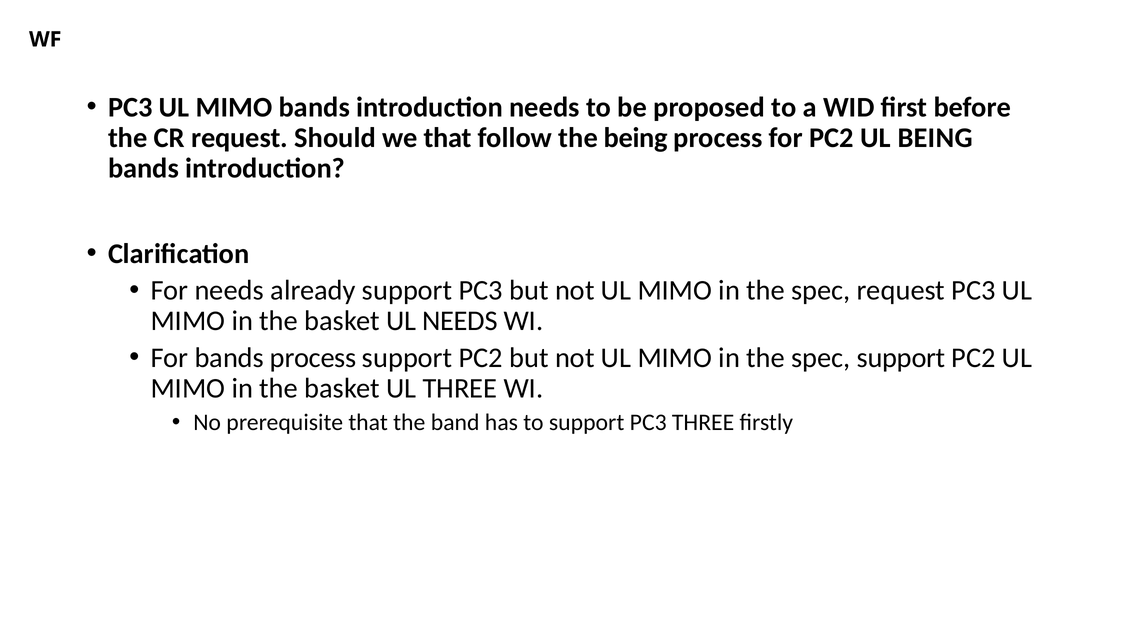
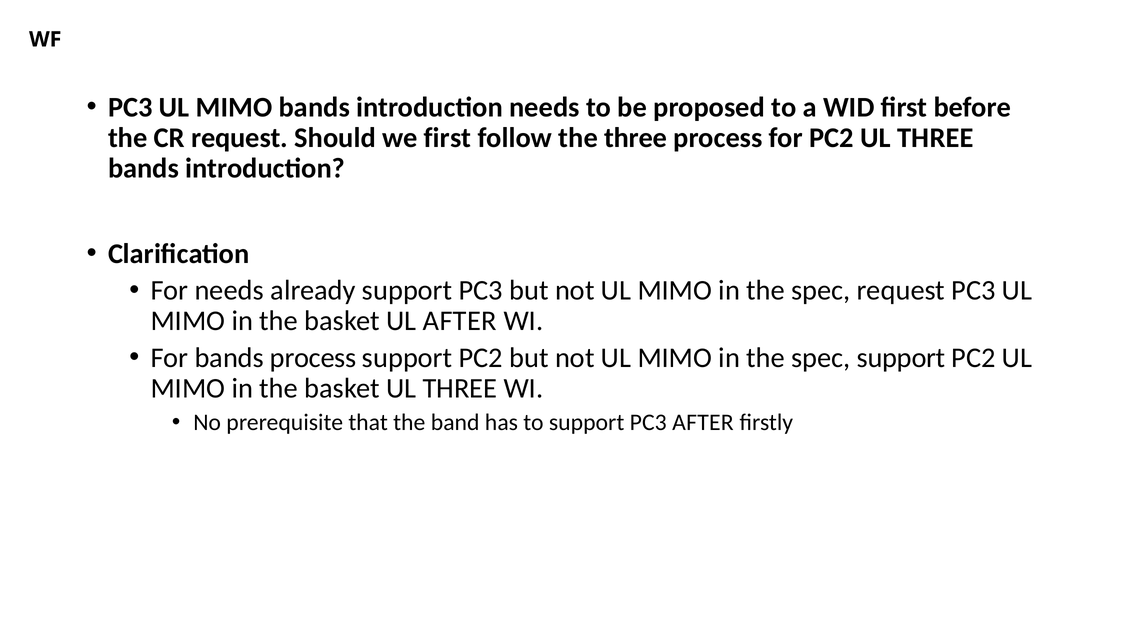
we that: that -> first (448, 138)
the being: being -> three (636, 138)
PC2 UL BEING: BEING -> THREE (935, 138)
UL NEEDS: NEEDS -> AFTER (460, 321)
PC3 THREE: THREE -> AFTER (703, 422)
